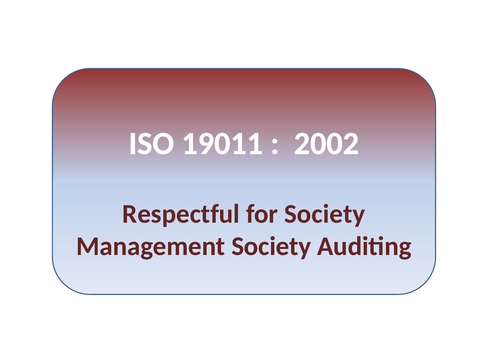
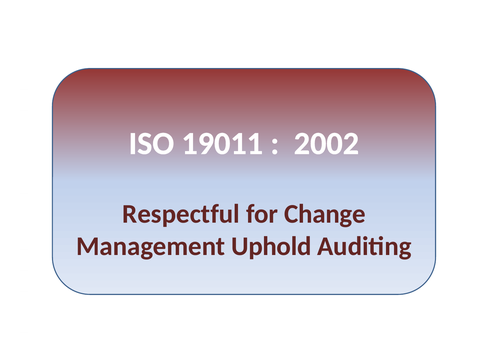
for Society: Society -> Change (325, 214)
Management Society: Society -> Uphold (271, 246)
